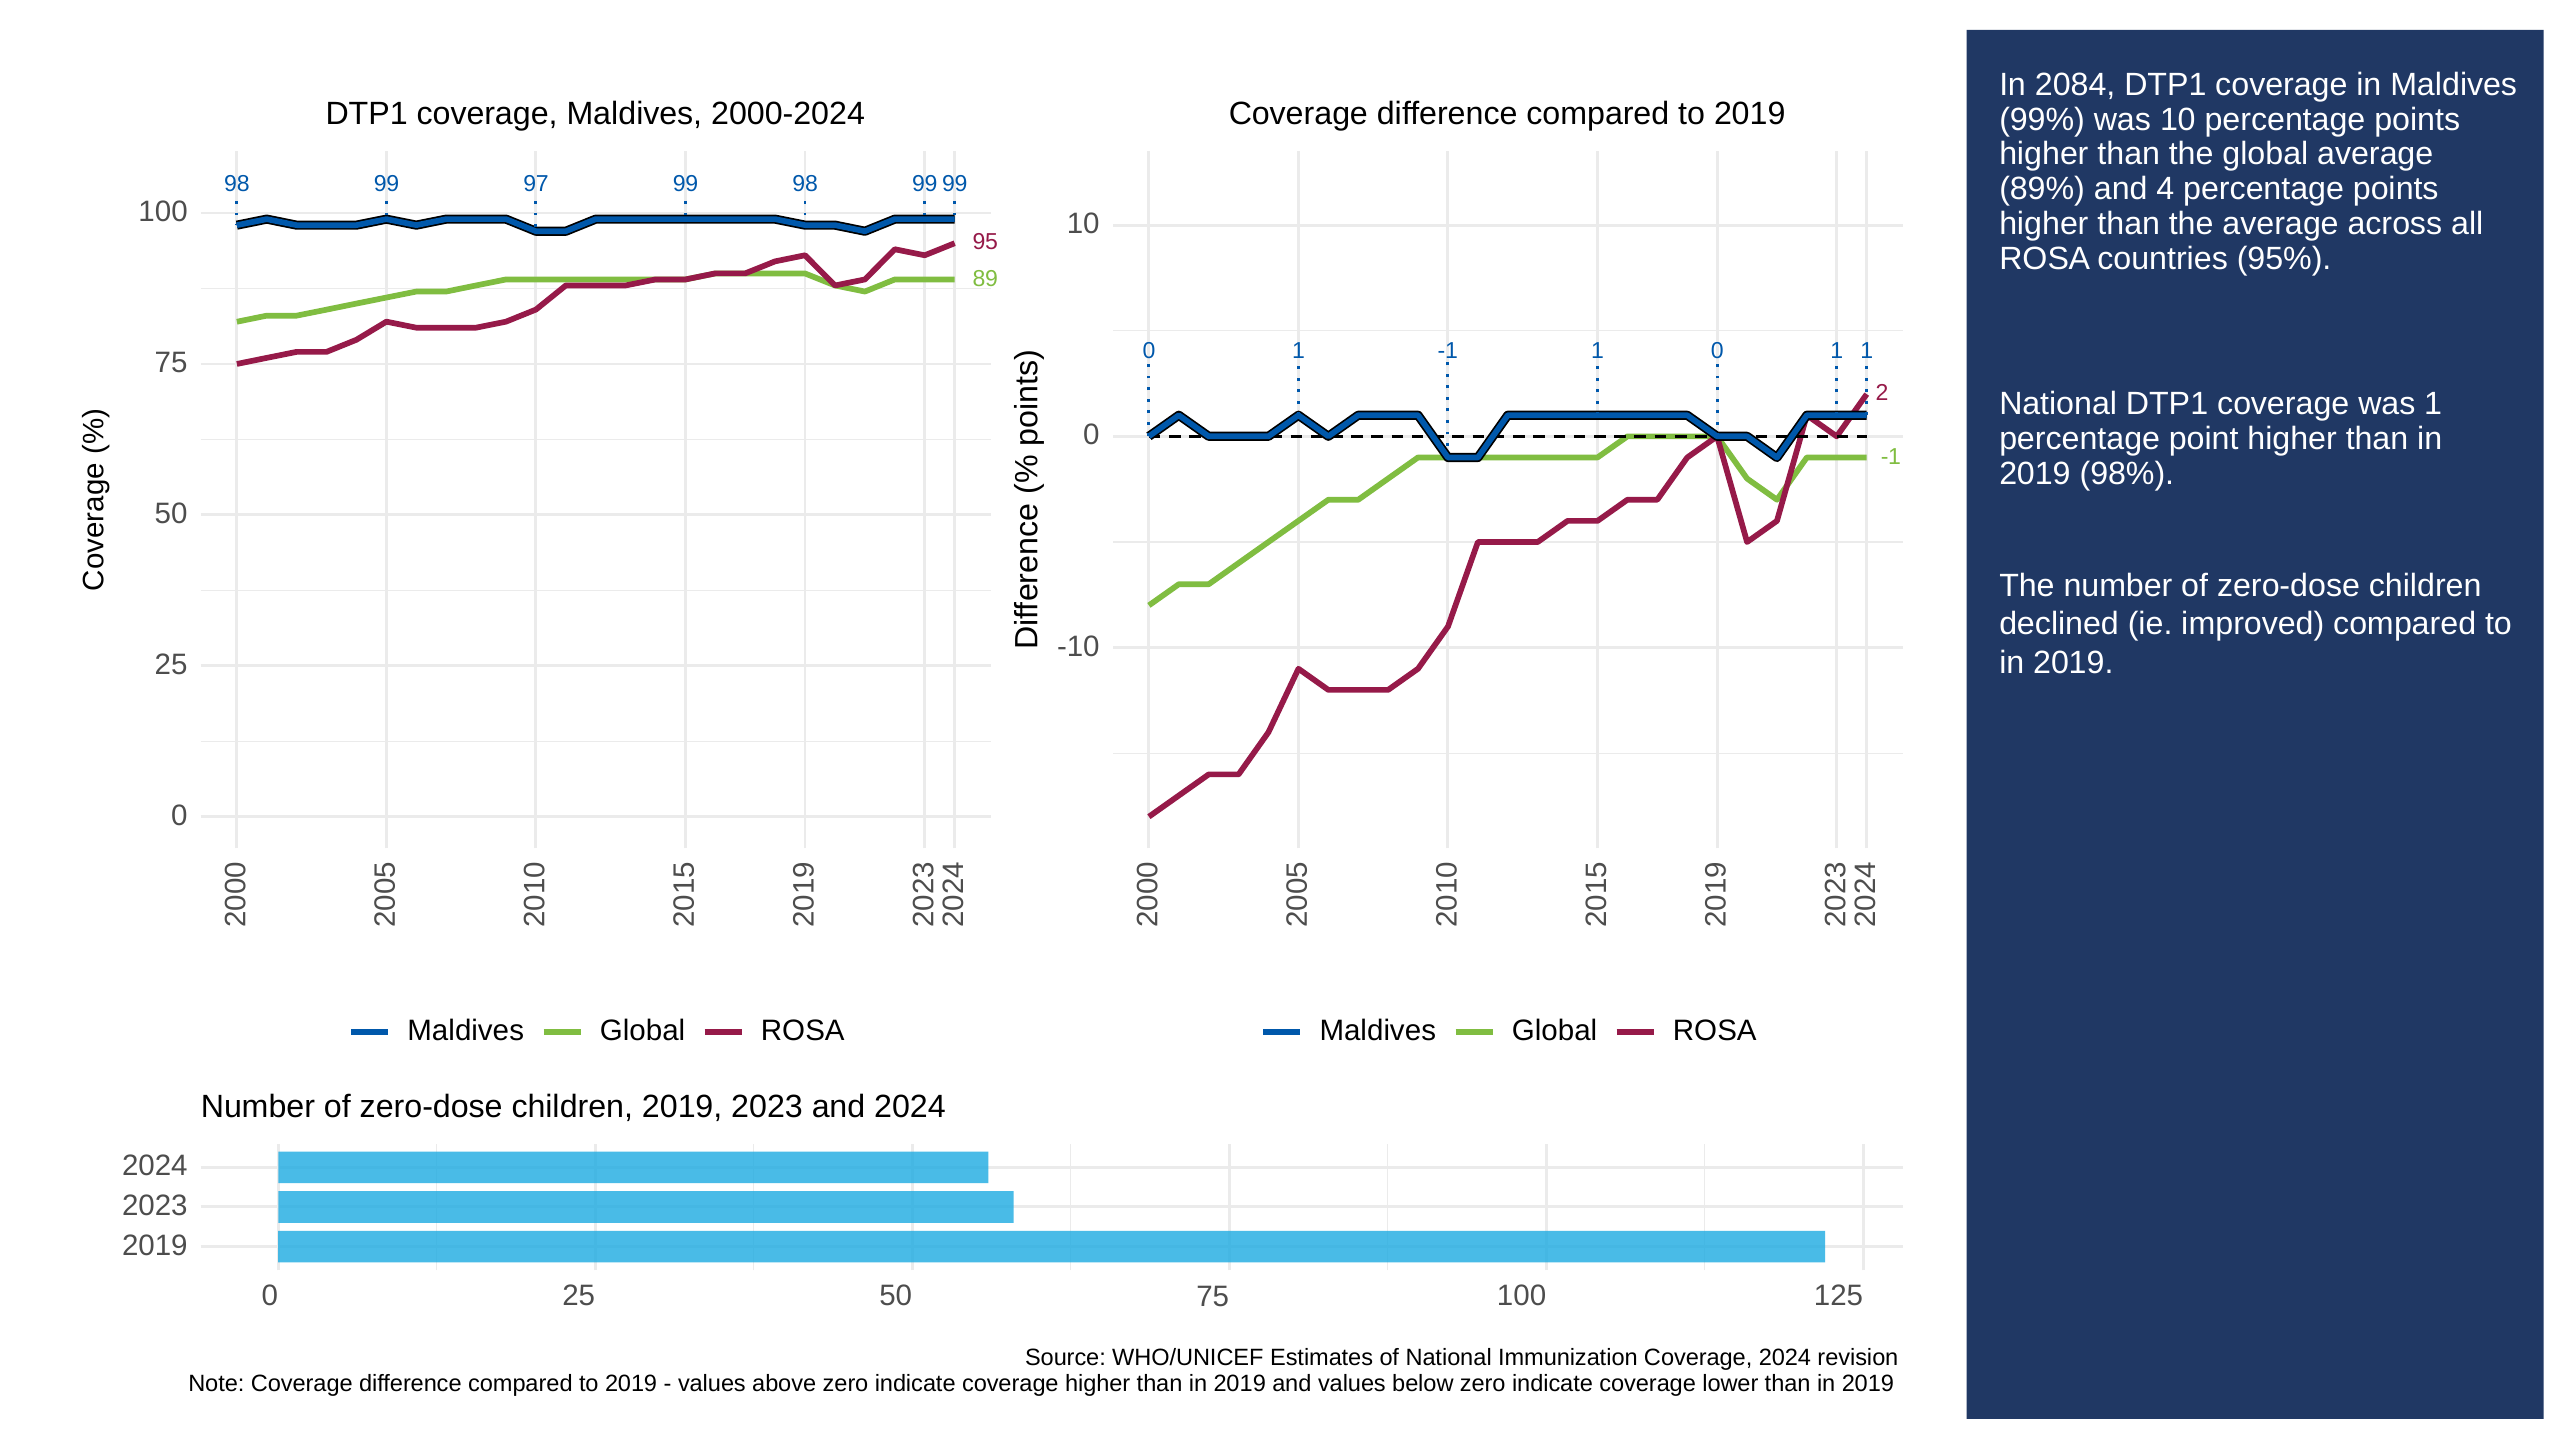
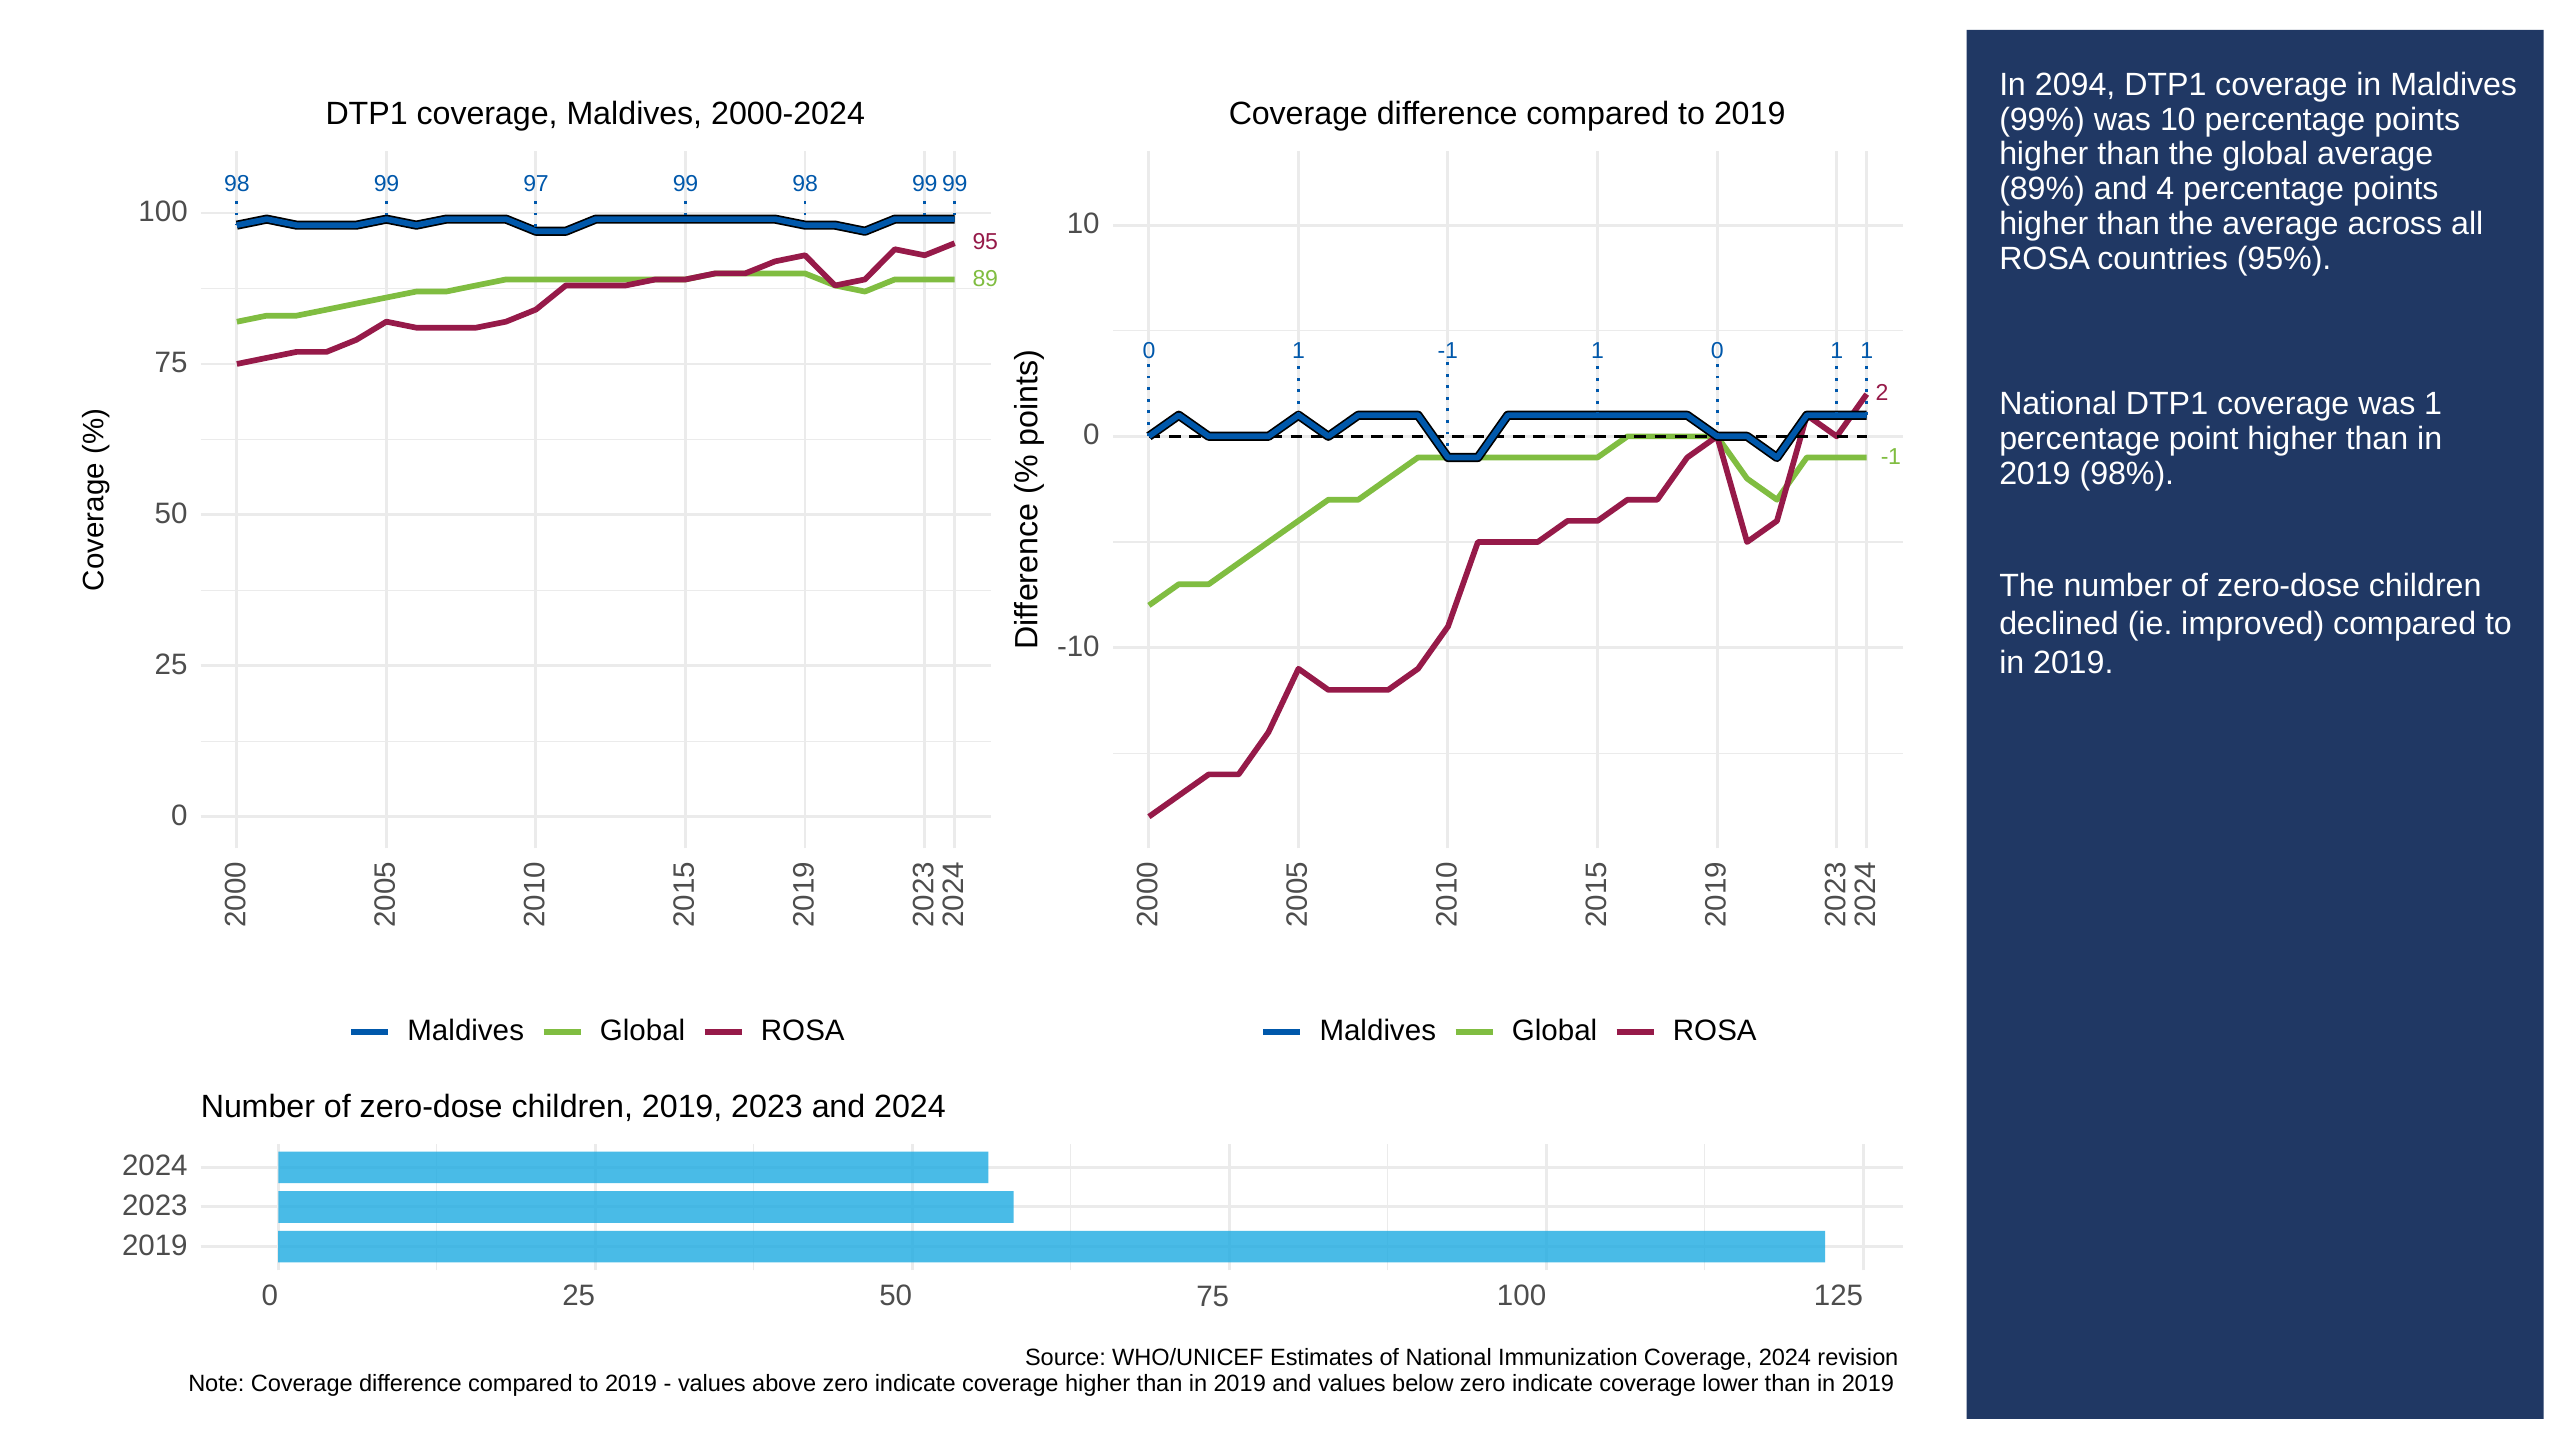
2084: 2084 -> 2094 (2075, 85)
